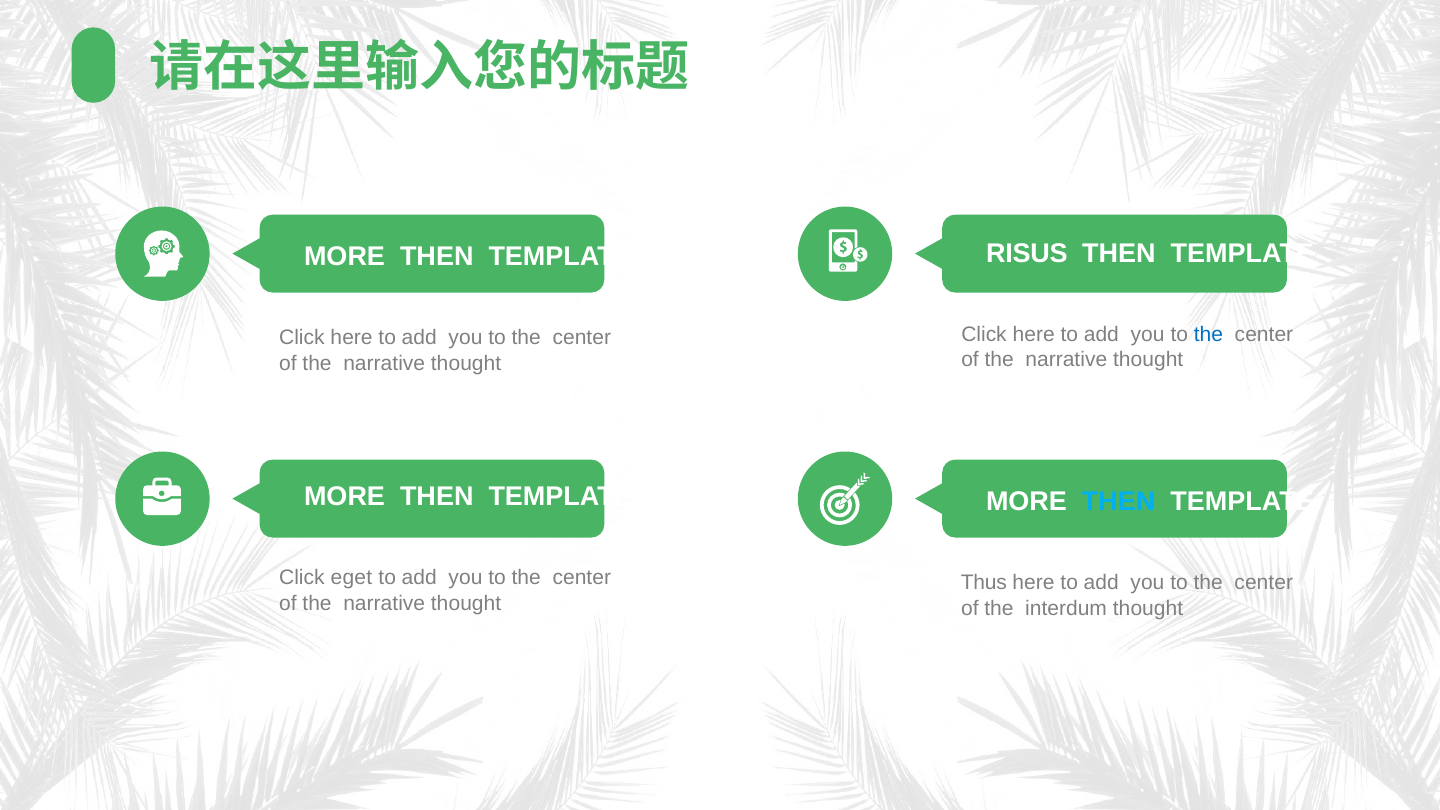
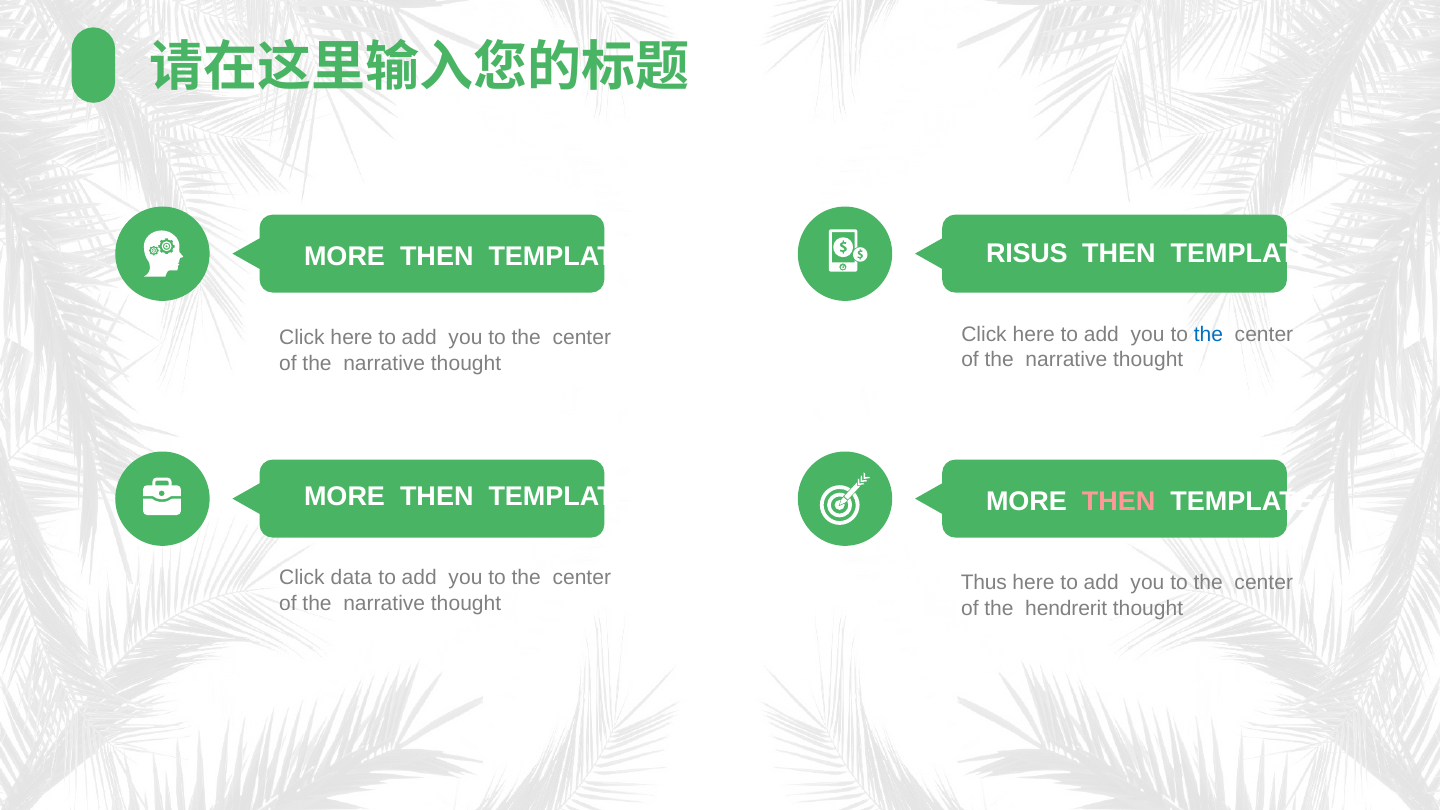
THEN colour: light blue -> pink (1119, 502)
eget: eget -> data (351, 578)
interdum: interdum -> hendrerit (1066, 608)
